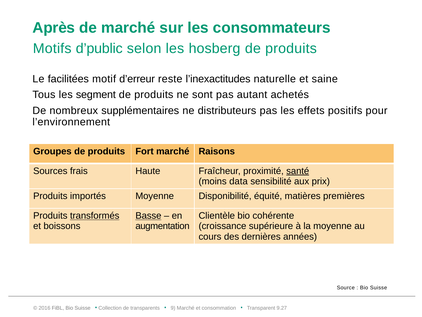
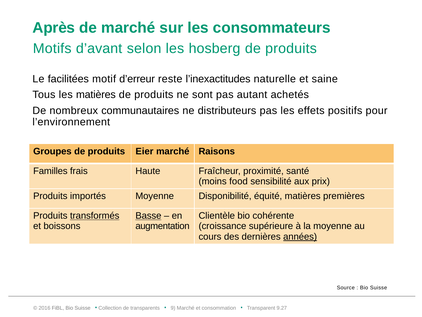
d’public: d’public -> d’avant (99, 48)
les segment: segment -> matières (96, 95)
supplémentaires: supplémentaires -> communautaires (140, 110)
Fort: Fort -> Eier (144, 151)
Sources: Sources -> Familles (50, 171)
santé underline: present -> none (298, 171)
data: data -> food (239, 181)
années underline: none -> present (300, 236)
